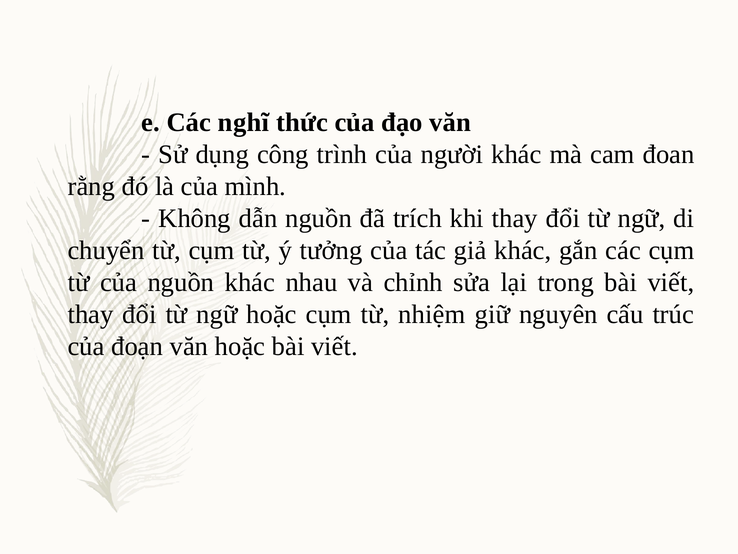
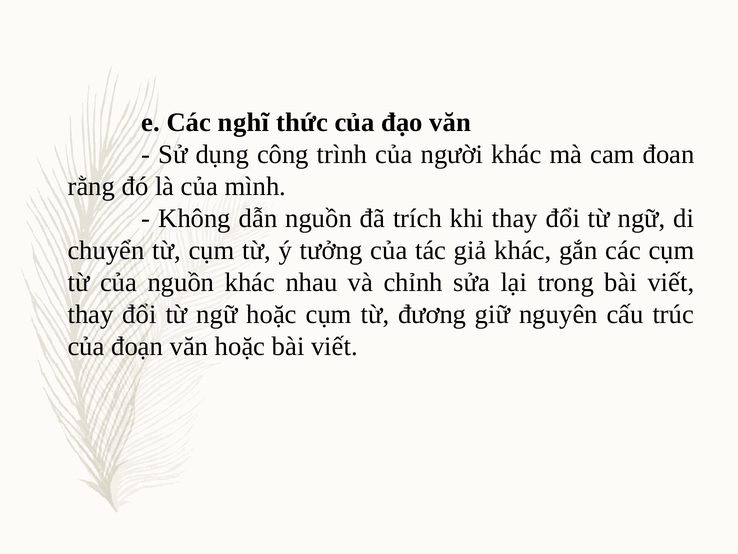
nhiệm: nhiệm -> đương (432, 314)
